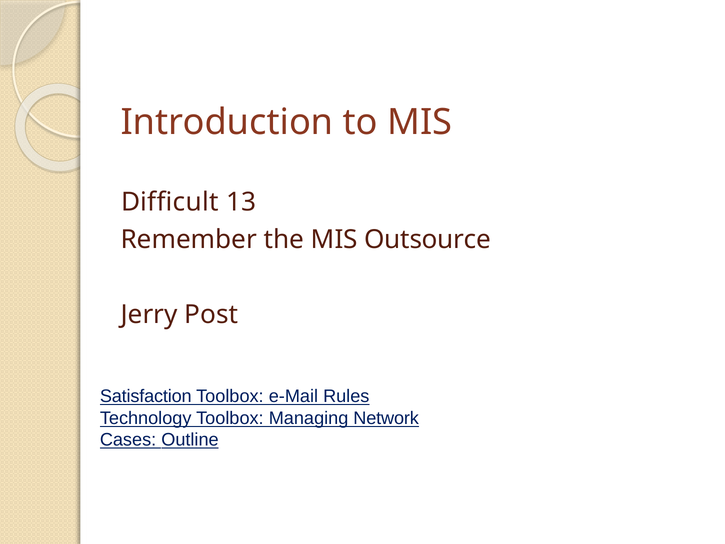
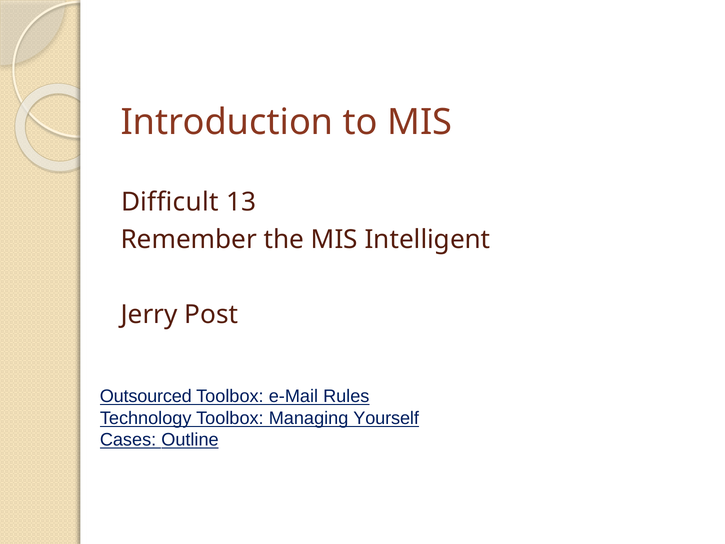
Outsource: Outsource -> Intelligent (428, 239)
Satisfaction: Satisfaction -> Outsourced (146, 396)
Network: Network -> Yourself (386, 418)
